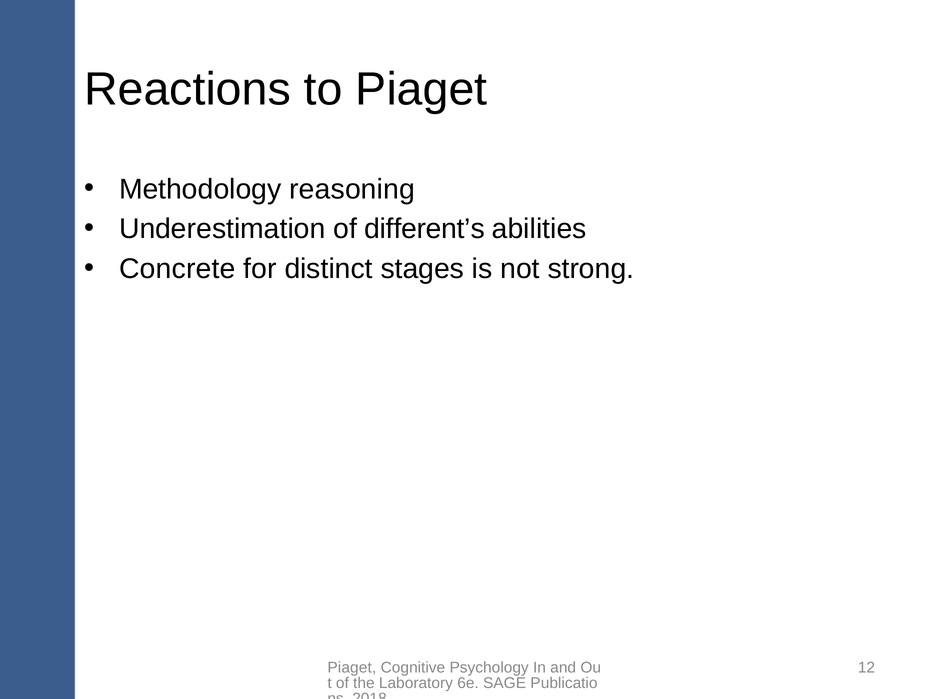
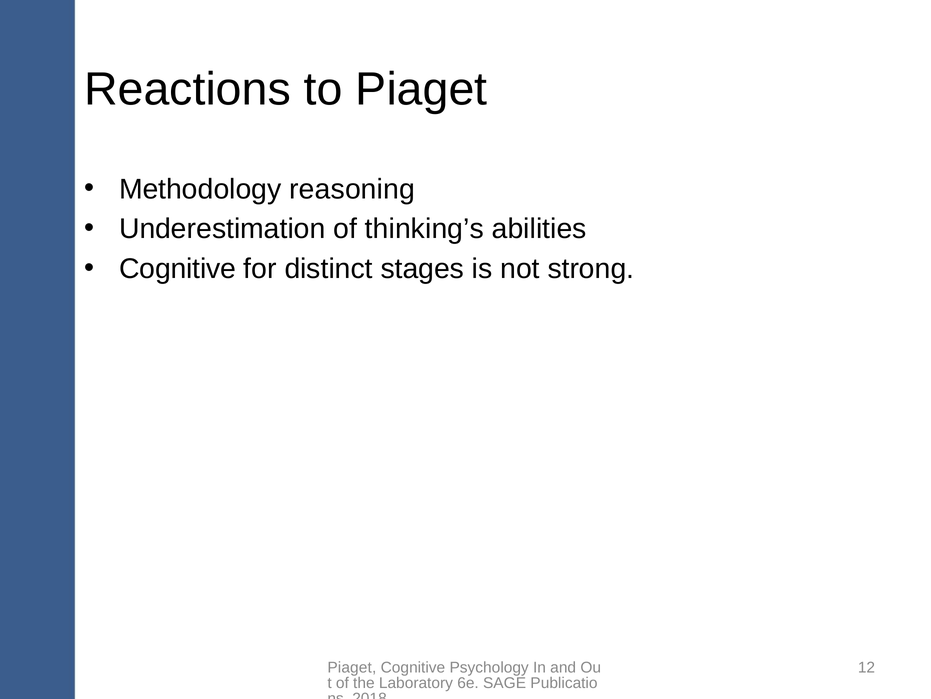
different’s: different’s -> thinking’s (424, 229)
Concrete: Concrete -> Cognitive (178, 269)
